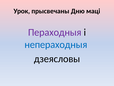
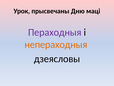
непераходныя colour: blue -> orange (56, 44)
